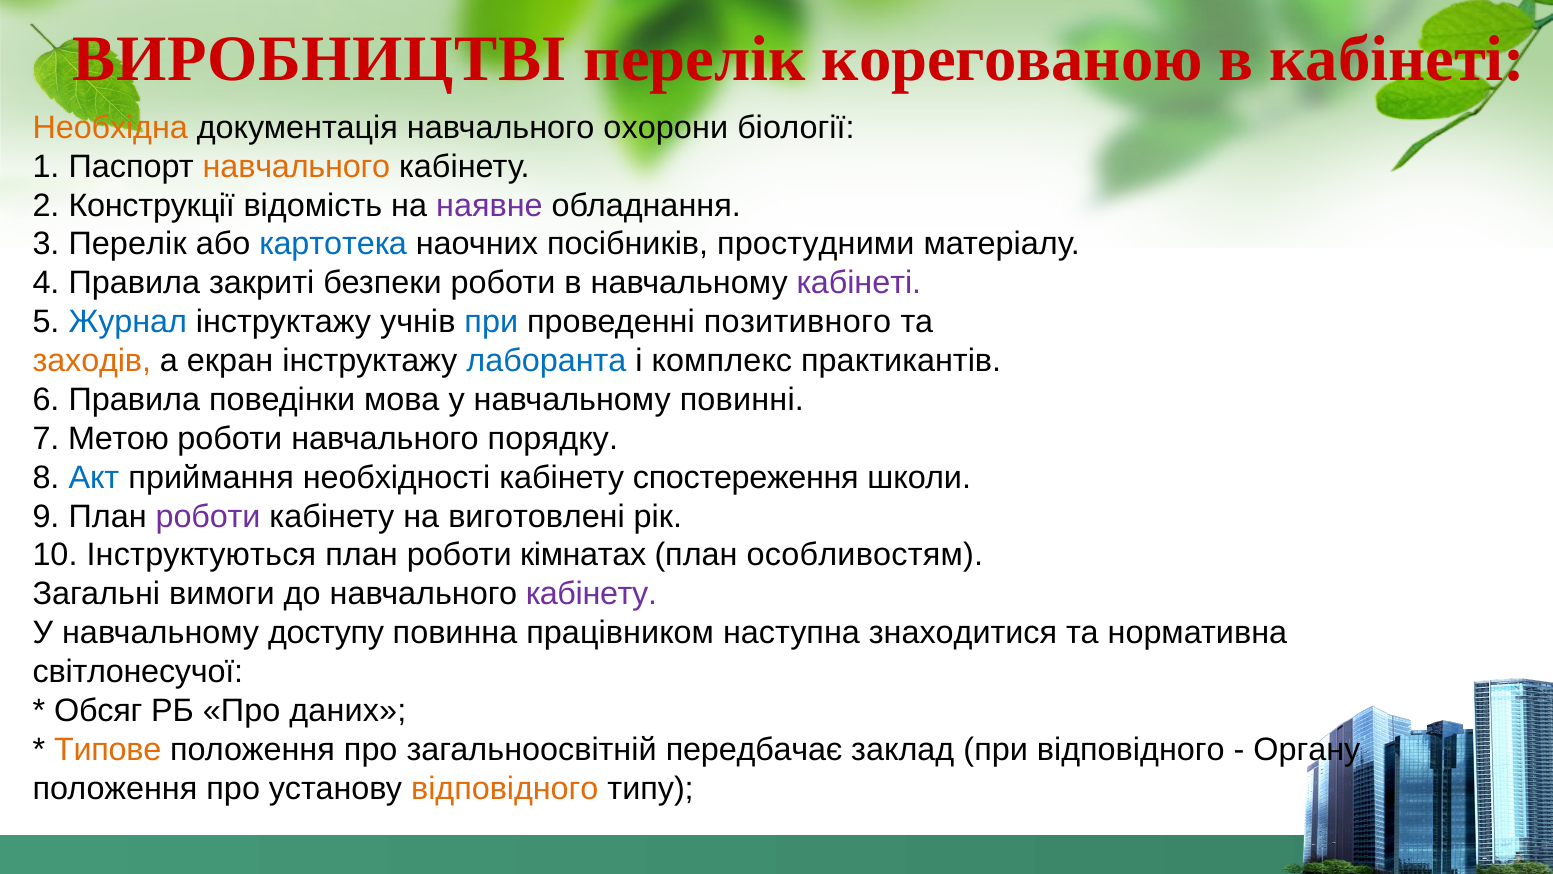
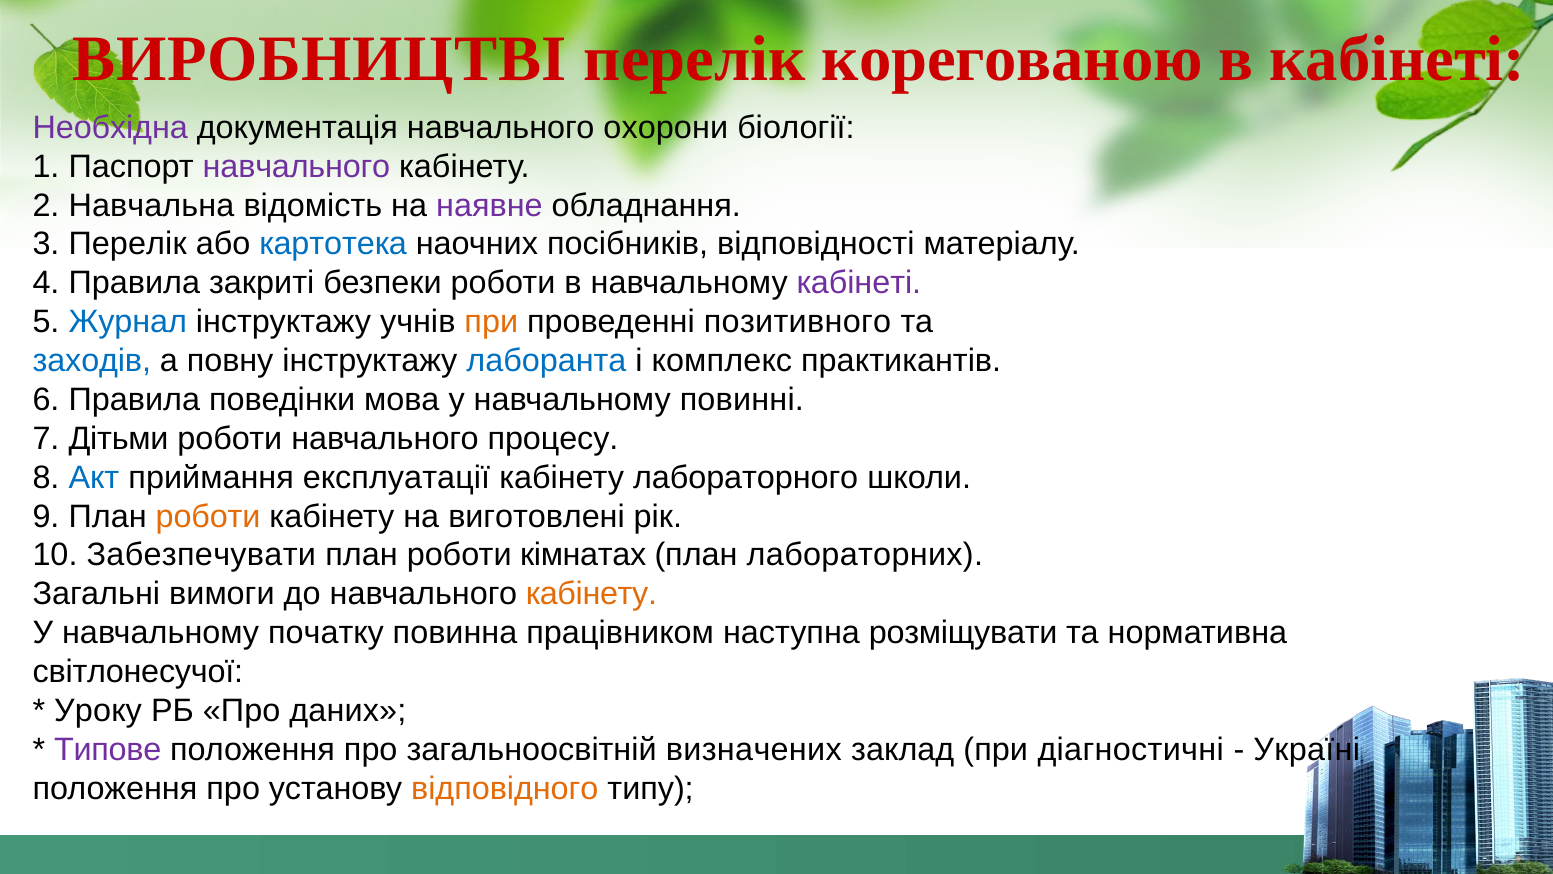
Необхідна colour: orange -> purple (110, 128)
навчального colour: orange -> purple (296, 167)
Конструкції: Конструкції -> Навчальна (151, 205)
простудними: простудними -> відповідності (816, 244)
при colour: blue -> orange (491, 322)
заходів colour: orange -> blue (92, 361)
екран: екран -> повну (230, 361)
Метою: Метою -> Дітьми (118, 438)
порядку: порядку -> процесу (553, 438)
необхідності: необхідності -> експлуатації (397, 477)
спостереження: спостереження -> лабораторного (746, 477)
роботи colour: purple -> orange (208, 516)
Інструктуються: Інструктуються -> Забезпечувати (201, 555)
особливостям: особливостям -> лабораторних (865, 555)
кабінету colour: purple -> orange (592, 594)
доступу: доступу -> початку (326, 633)
знаходитися: знаходитися -> розміщувати (963, 633)
Обсяг: Обсяг -> Уроку (98, 710)
Типове colour: orange -> purple (108, 749)
передбачає: передбачає -> визначених (754, 749)
при відповідного: відповідного -> діагностичні (1131, 749)
Органу: Органу -> Україні (1307, 749)
